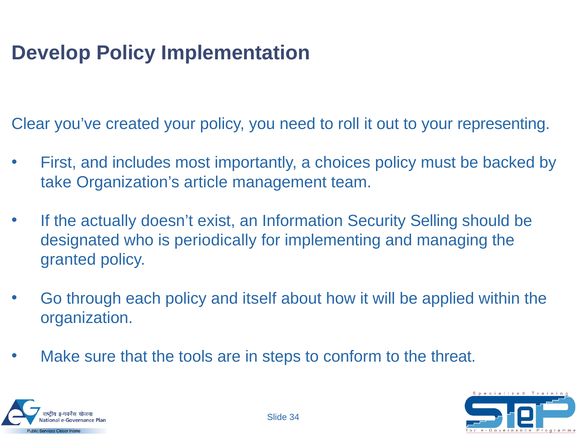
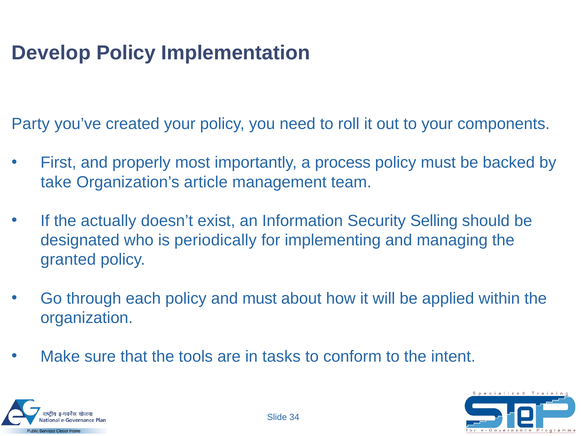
Clear: Clear -> Party (31, 124)
representing: representing -> components (504, 124)
includes: includes -> properly (141, 163)
choices: choices -> process (343, 163)
and itself: itself -> must (260, 298)
steps: steps -> tasks (281, 356)
threat: threat -> intent (453, 356)
